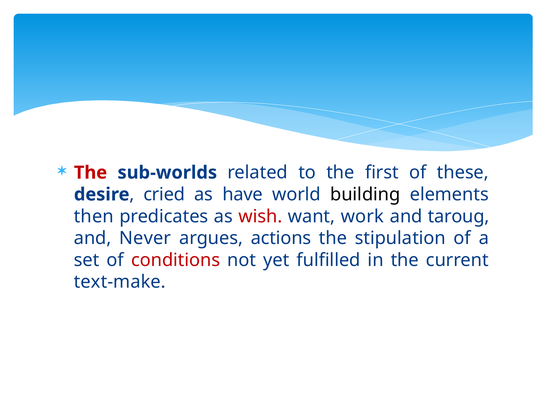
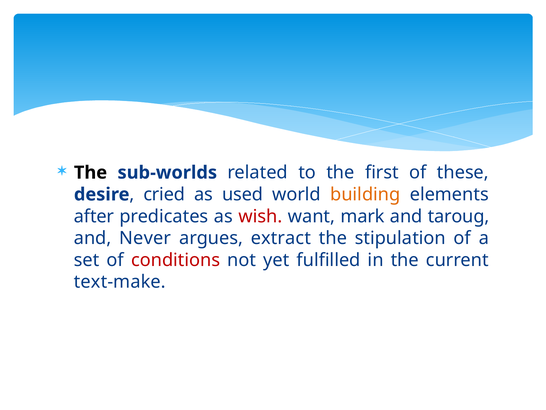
The colour: red -> black (90, 172)
have: have -> used (243, 194)
building colour: black -> orange (365, 194)
then: then -> after (94, 216)
work: work -> mark (363, 216)
actions: actions -> extract (281, 238)
